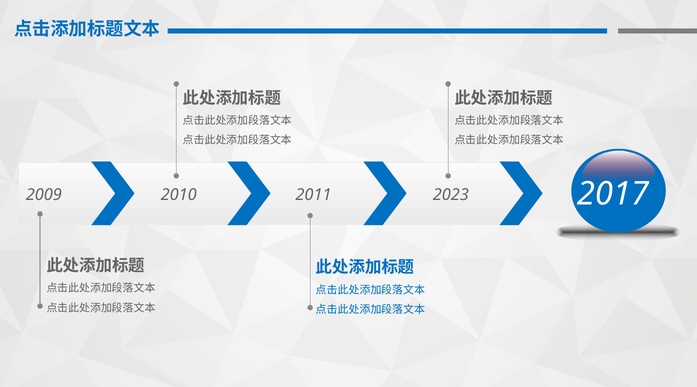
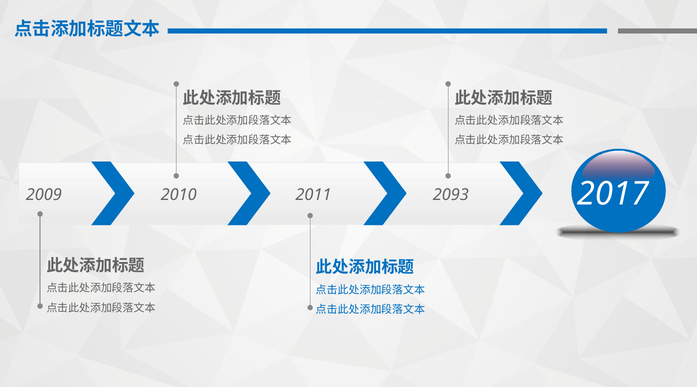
2023: 2023 -> 2093 (451, 195)
